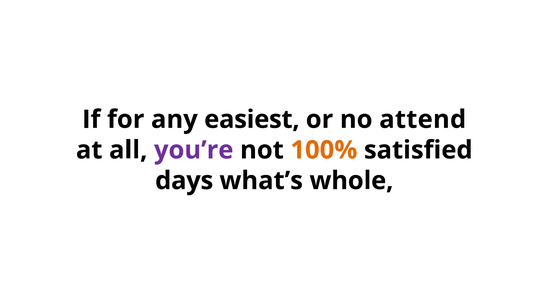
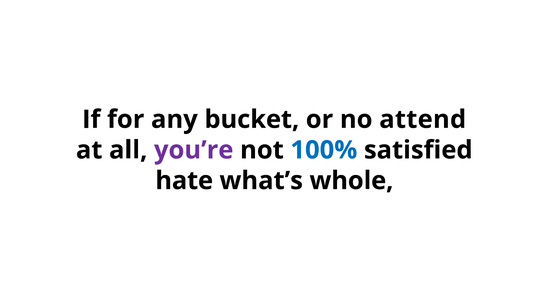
easiest: easiest -> bucket (252, 120)
100% colour: orange -> blue (324, 150)
days: days -> hate (184, 181)
